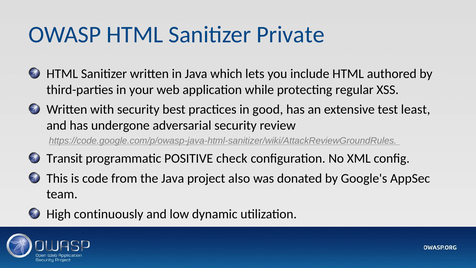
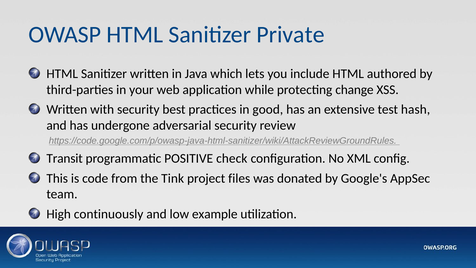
regular: regular -> change (354, 90)
least: least -> hash (416, 109)
the Java: Java -> Tink (173, 178)
also: also -> files (239, 178)
dynamic: dynamic -> example (215, 214)
